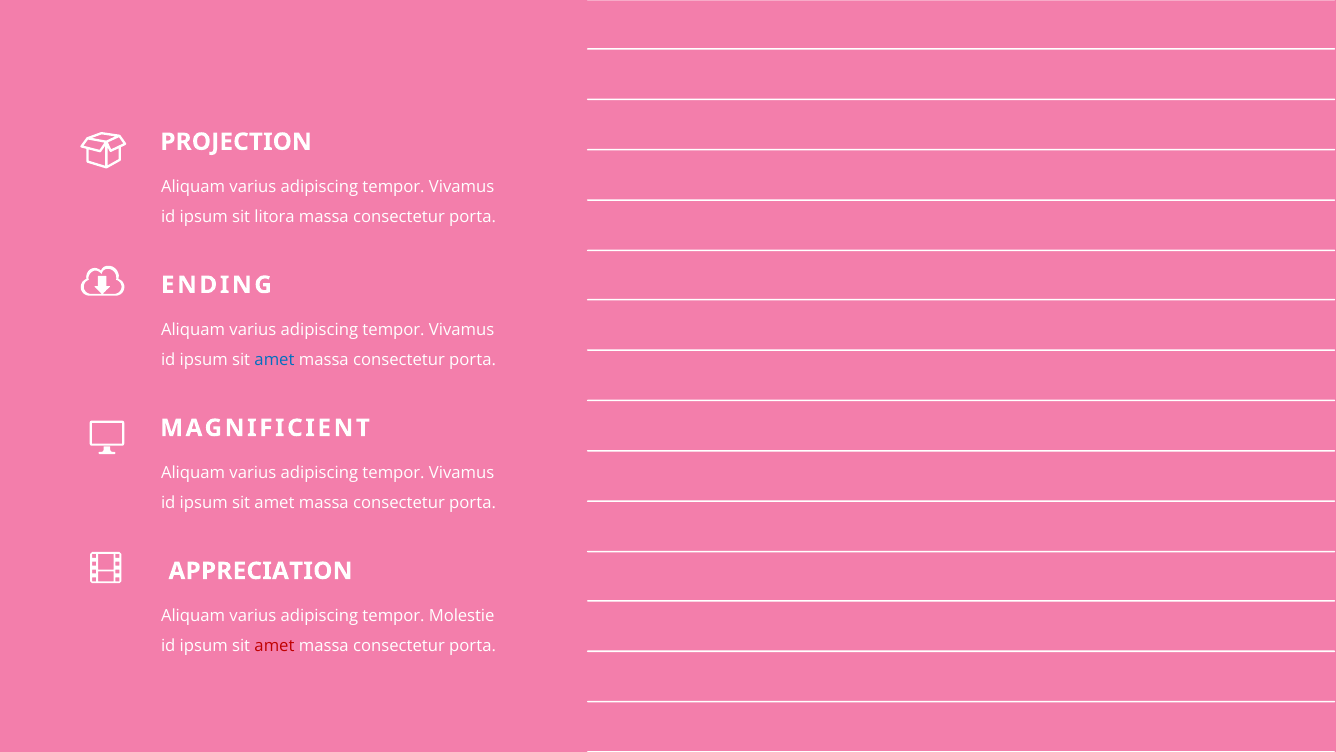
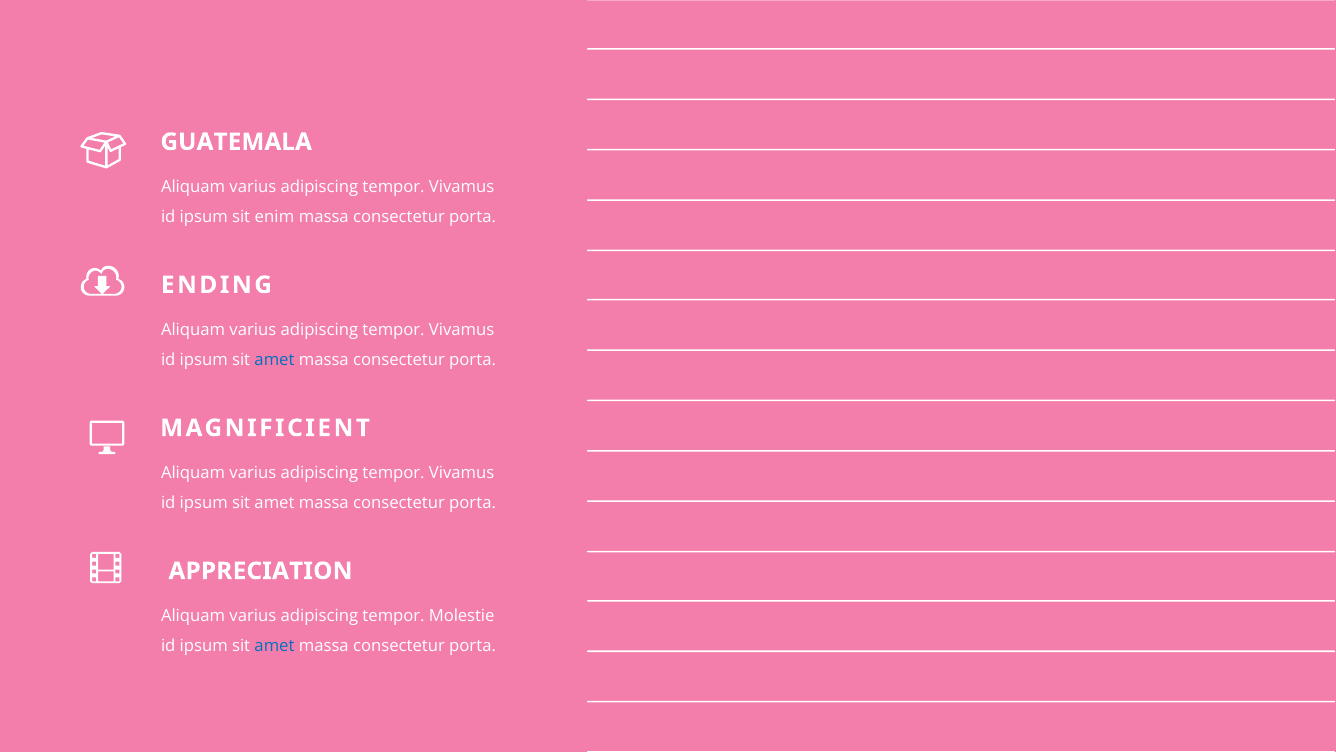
PROJECTION: PROJECTION -> GUATEMALA (236, 142)
litora: litora -> enim (274, 217)
amet colour: red -> blue (275, 646)
